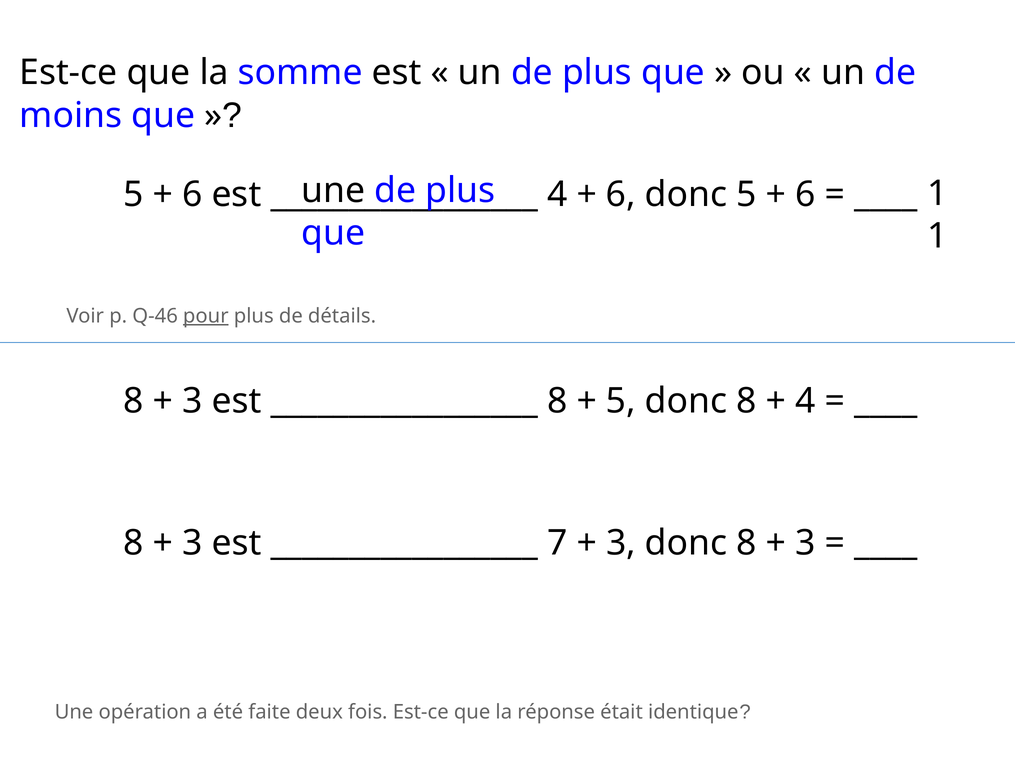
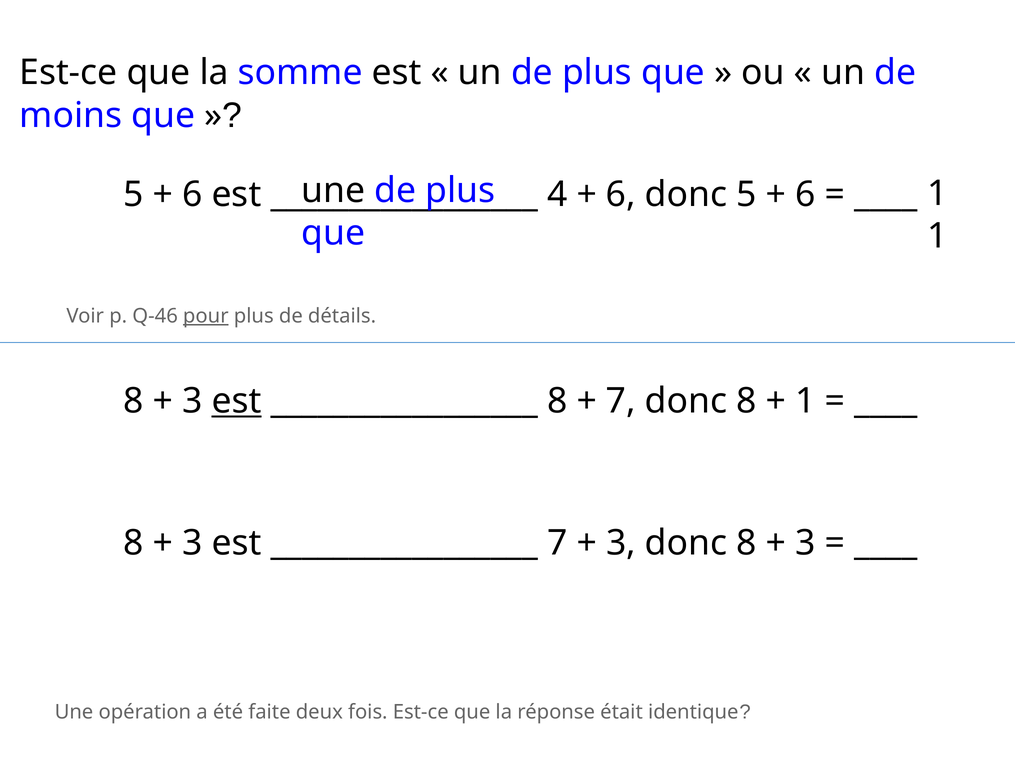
est underline: none -> present (236, 401)
5: 5 -> 7 (621, 401)
4: 4 -> 1 (805, 401)
